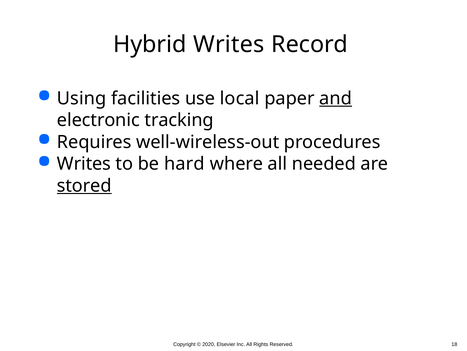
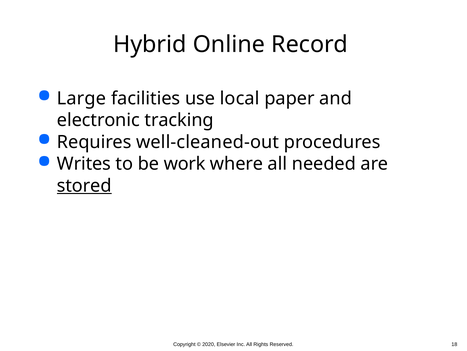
Hybrid Writes: Writes -> Online (229, 44)
Using: Using -> Large (82, 98)
and underline: present -> none (336, 98)
well-wireless-out: well-wireless-out -> well-cleaned-out (208, 142)
hard: hard -> work (185, 164)
